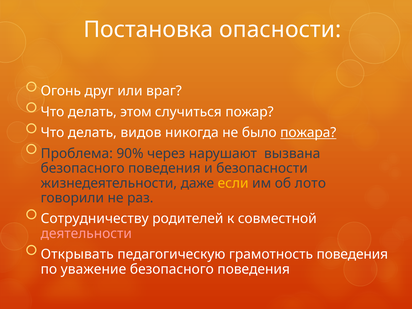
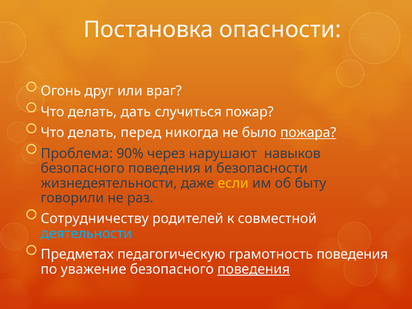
этом: этом -> дать (136, 112)
видов: видов -> перед (141, 133)
вызвана: вызвана -> навыков (292, 154)
лото: лото -> быту (311, 183)
деятельности colour: pink -> light blue (86, 234)
Открывать: Открывать -> Предметах (77, 254)
поведения underline: none -> present (254, 269)
